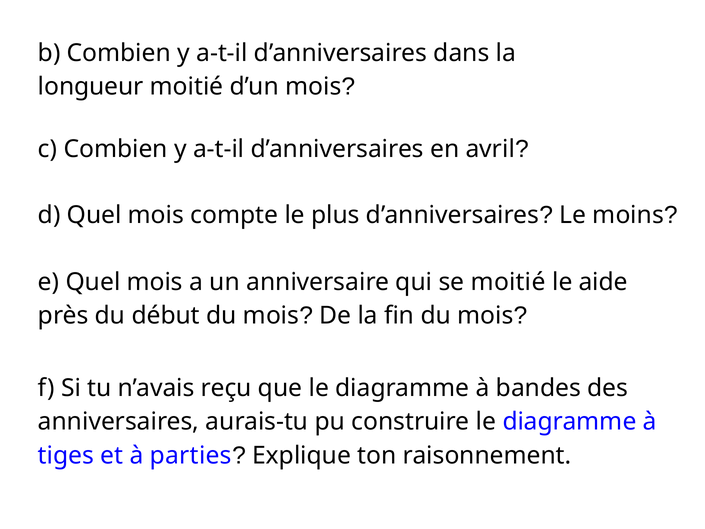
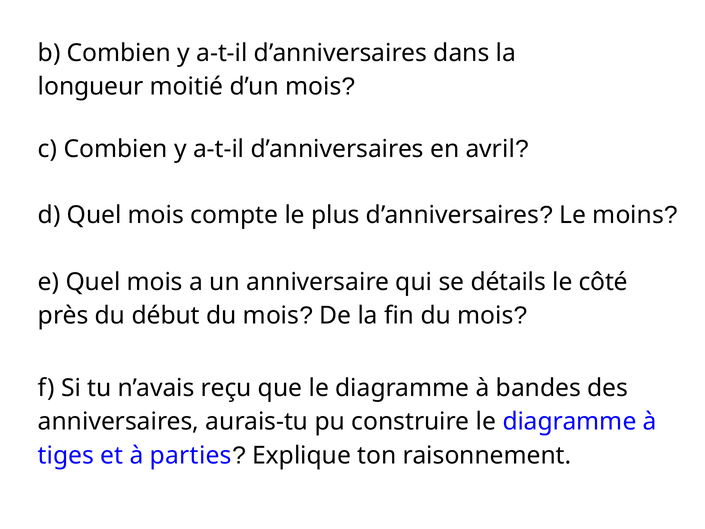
se moitié: moitié -> détails (508, 282)
aide: aide -> côté (603, 282)
